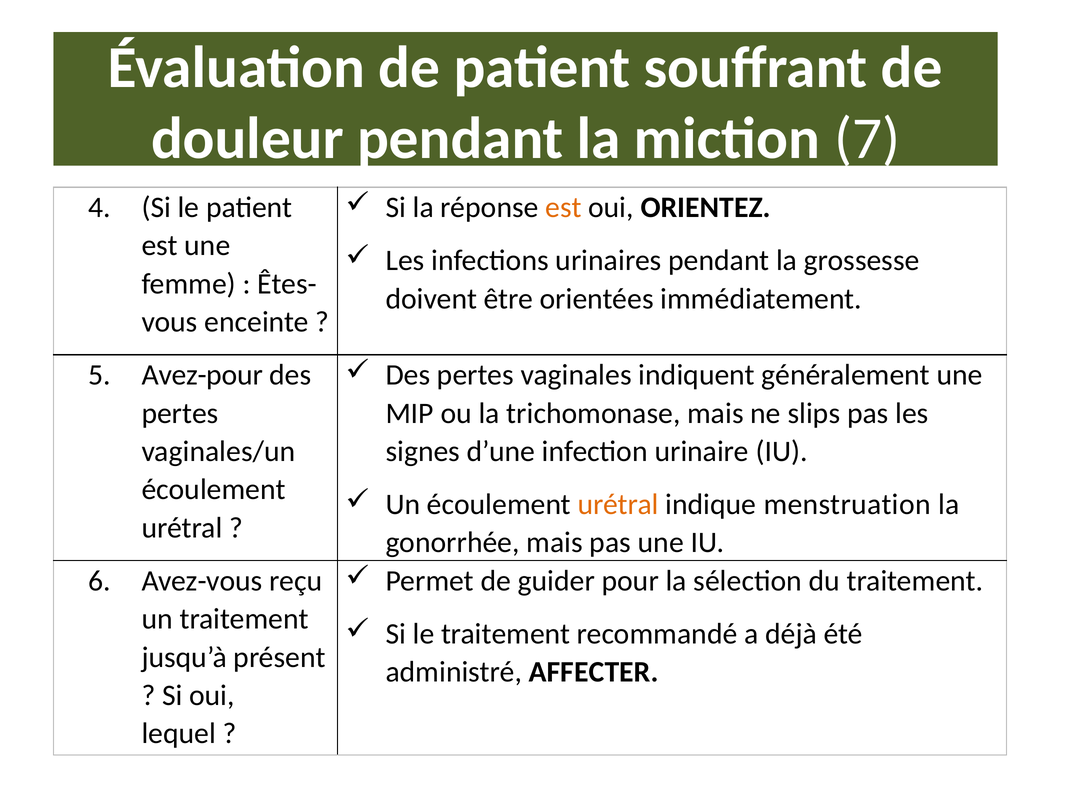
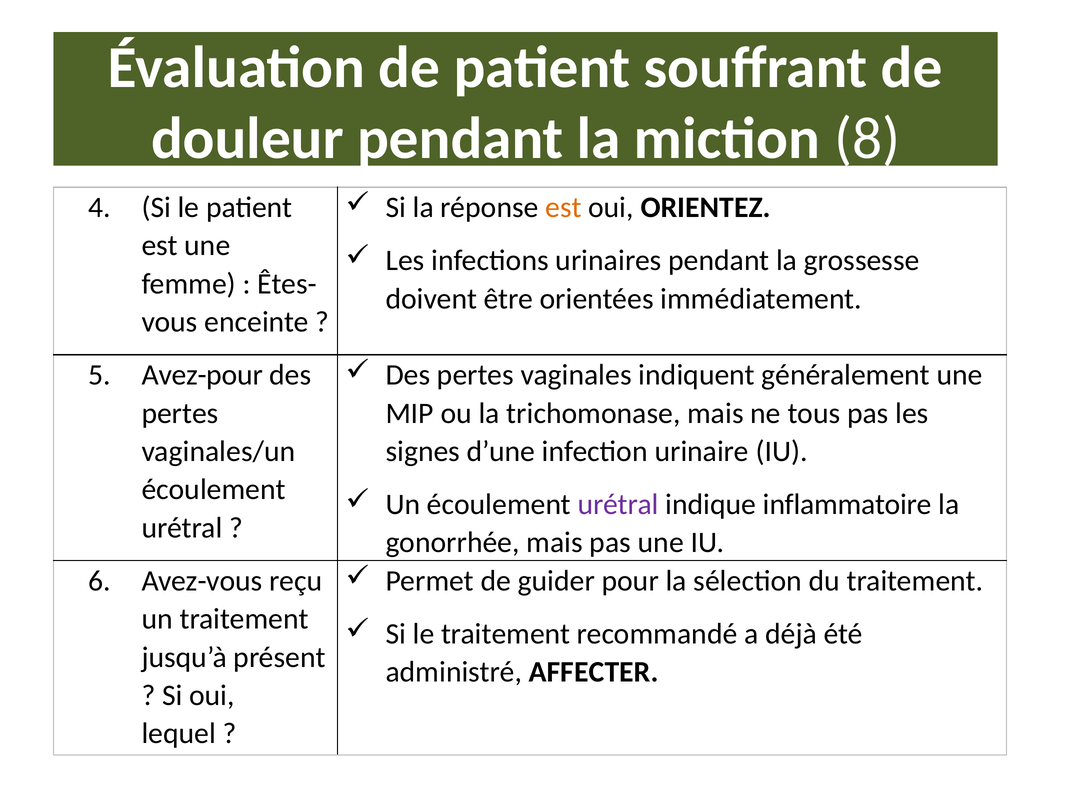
7: 7 -> 8 (867, 139)
slips: slips -> tous (814, 413)
urétral colour: orange -> purple (618, 504)
menstruation: menstruation -> inflammatoire (847, 504)
